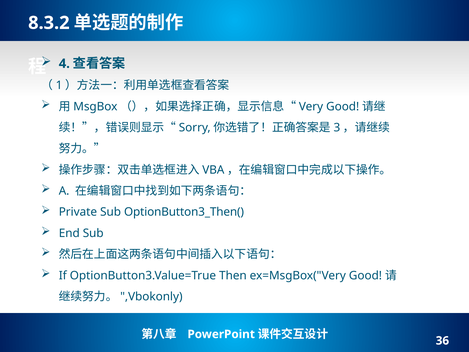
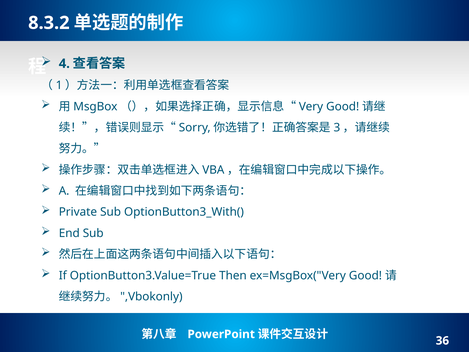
OptionButton3_Then(: OptionButton3_Then( -> OptionButton3_With( (184, 212)
